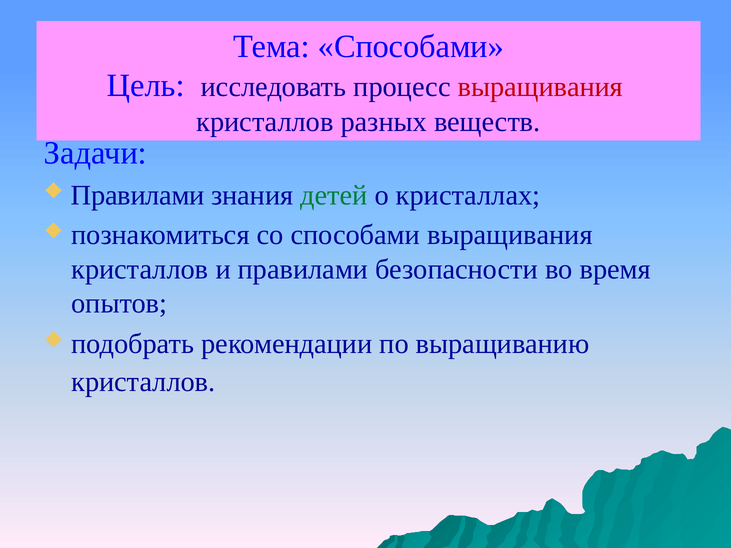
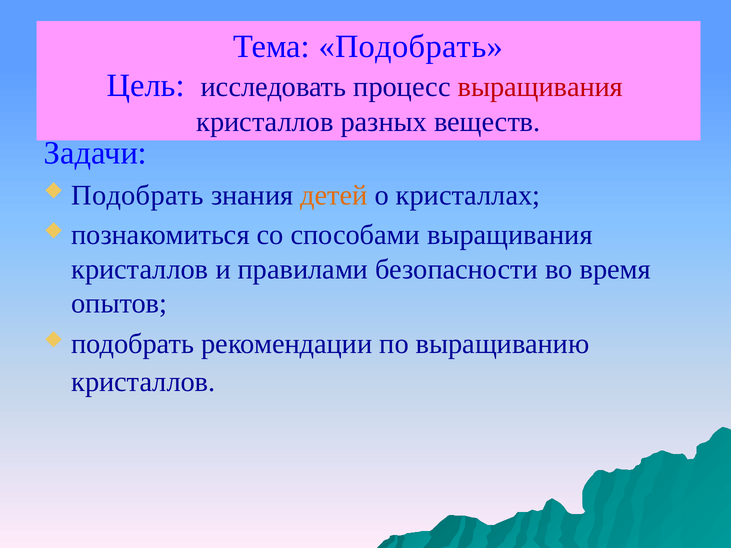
Тема Способами: Способами -> Подобрать (411, 46)
Правилами: Правилами -> Подобрать (137, 195)
детей colour: green -> orange (334, 195)
